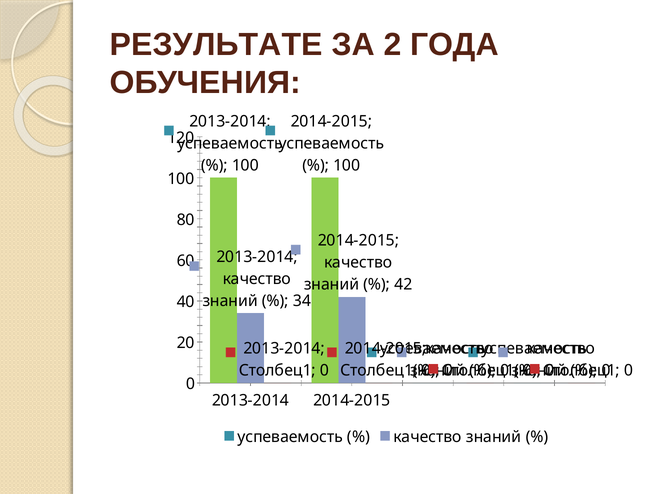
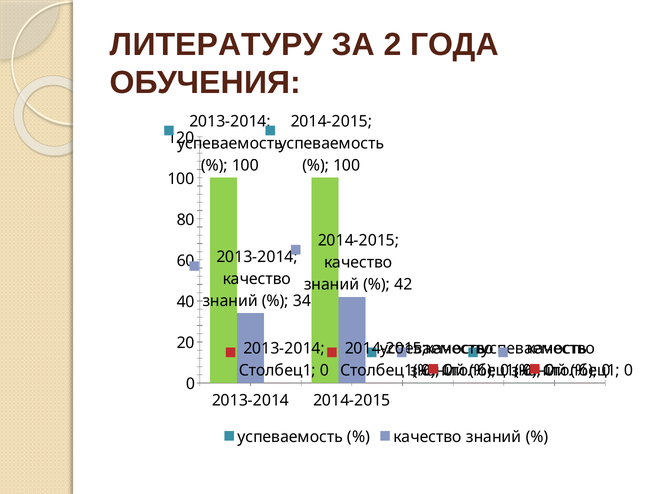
РЕЗУЛЬТАТЕ: РЕЗУЛЬТАТЕ -> ЛИТЕРАТУРУ (216, 44)
